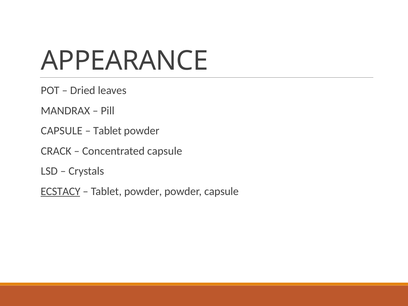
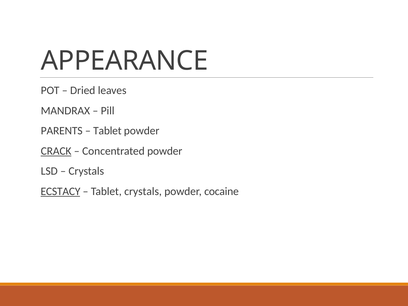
CAPSULE: CAPSULE -> PARENTS (62, 131)
CRACK underline: none -> present (56, 151)
Concentrated capsule: capsule -> powder (165, 151)
powder: powder -> crystals (143, 191)
powder capsule: capsule -> cocaine (221, 191)
